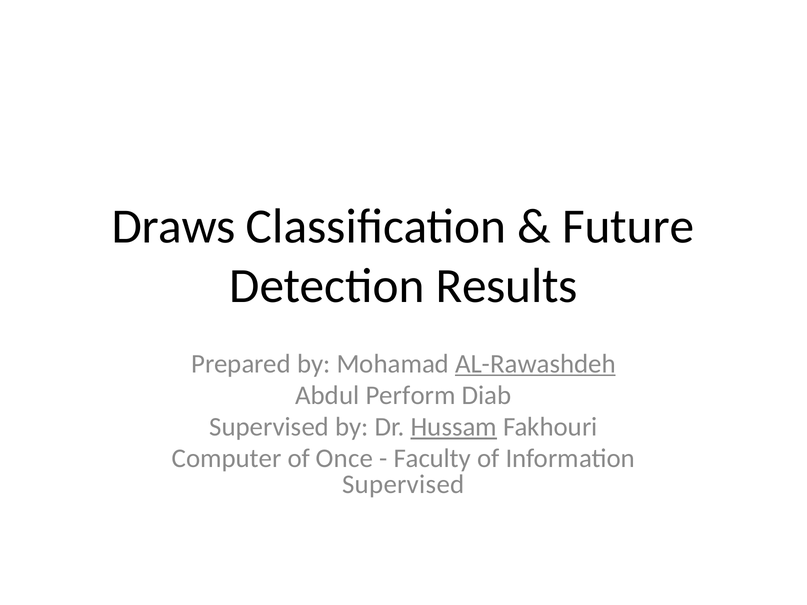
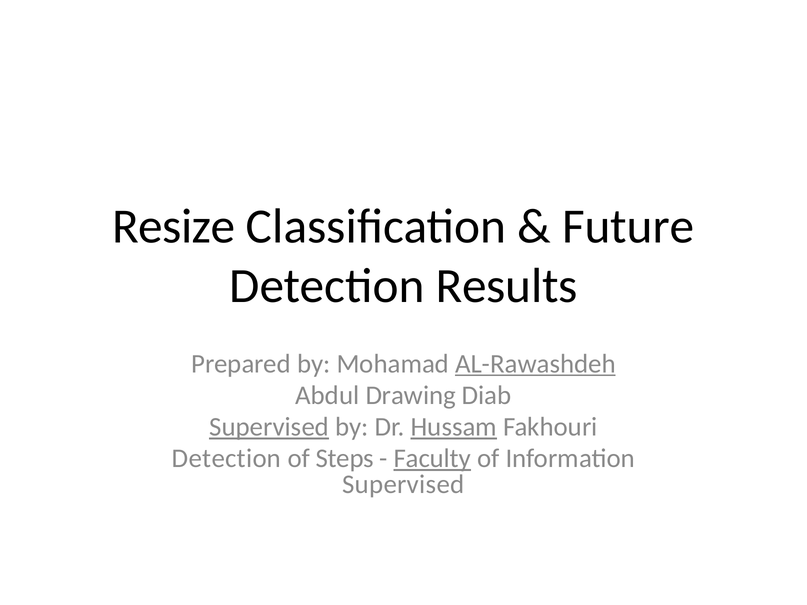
Draws: Draws -> Resize (174, 227)
Perform: Perform -> Drawing (411, 396)
Supervised underline: none -> present (269, 427)
Computer: Computer -> Detection (226, 459)
Once: Once -> Steps (345, 459)
Faculty underline: none -> present (432, 459)
